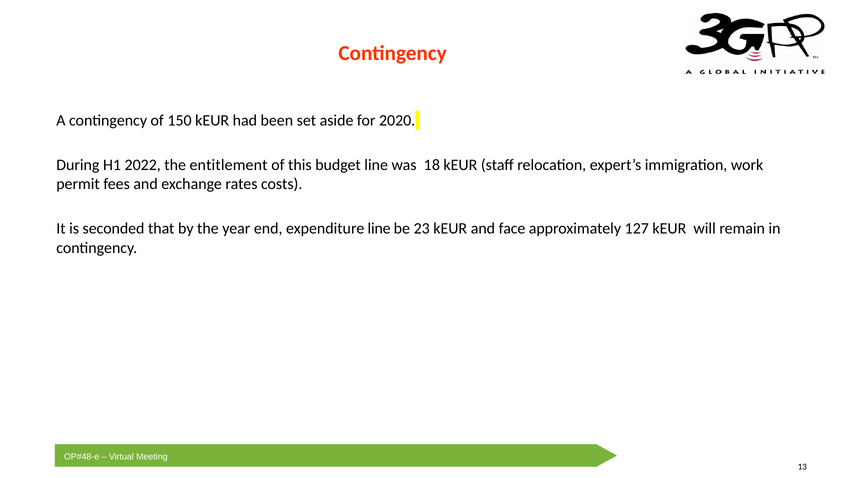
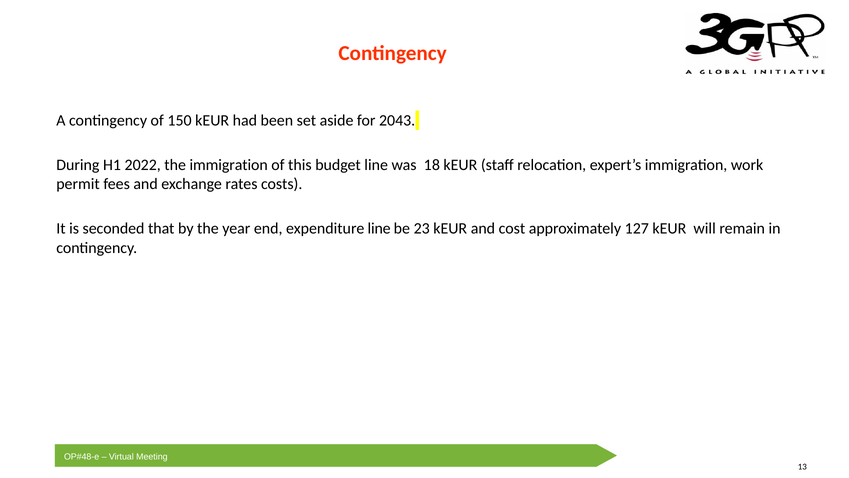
2020: 2020 -> 2043 (397, 120)
the entitlement: entitlement -> immigration (229, 165)
face: face -> cost (512, 228)
